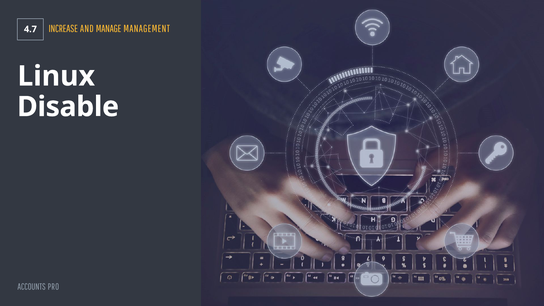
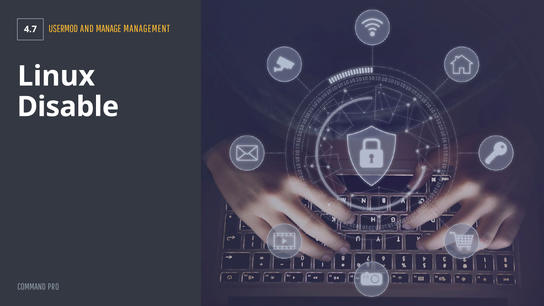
INCREASE: INCREASE -> USERMOD (63, 29)
ACCOUNTS: ACCOUNTS -> COMMAND (32, 287)
